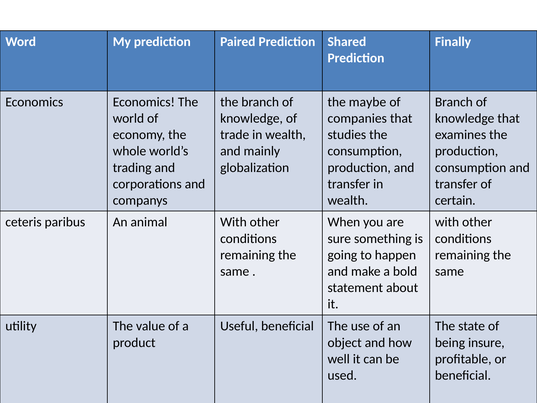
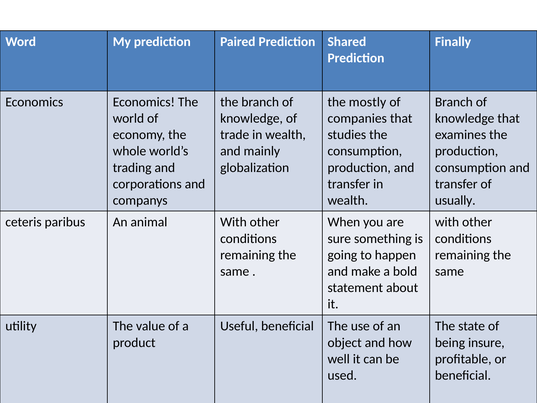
maybe: maybe -> mostly (367, 102)
certain: certain -> usually (455, 200)
